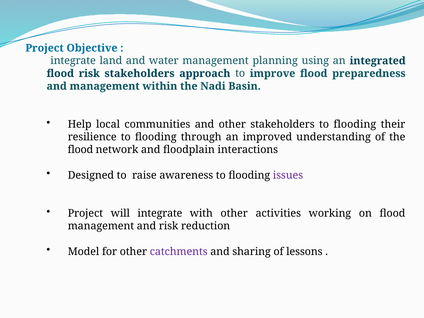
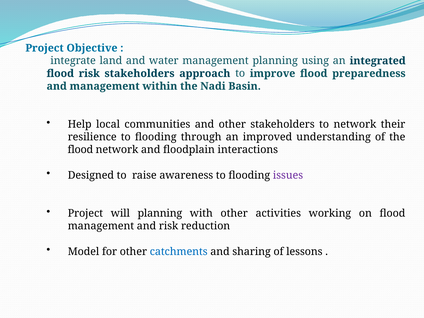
stakeholders to flooding: flooding -> network (355, 124)
will integrate: integrate -> planning (160, 213)
catchments colour: purple -> blue (179, 252)
